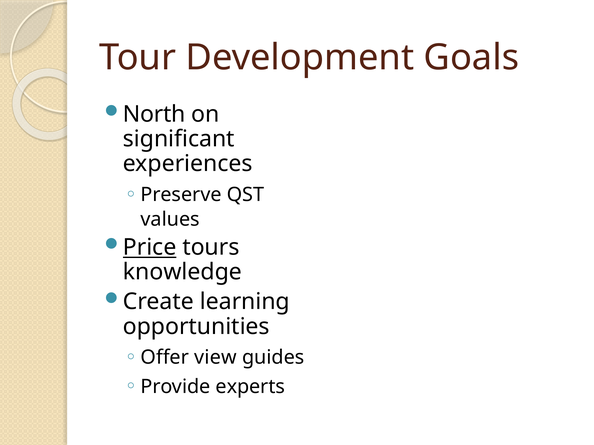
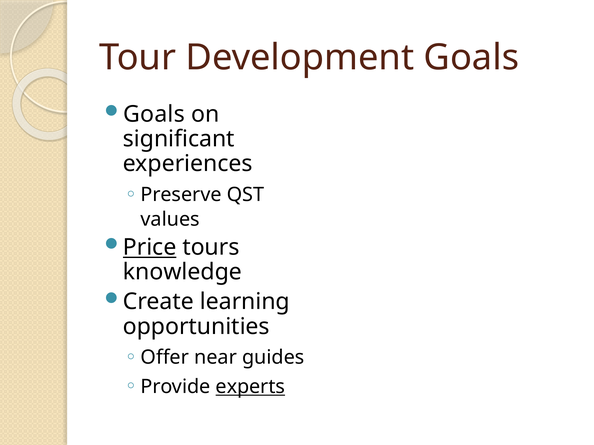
North: North -> Goals (154, 114)
view: view -> near (216, 358)
experts underline: none -> present (250, 387)
